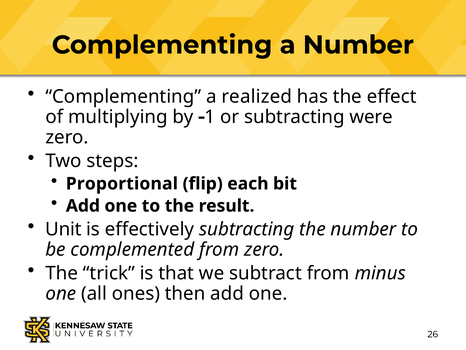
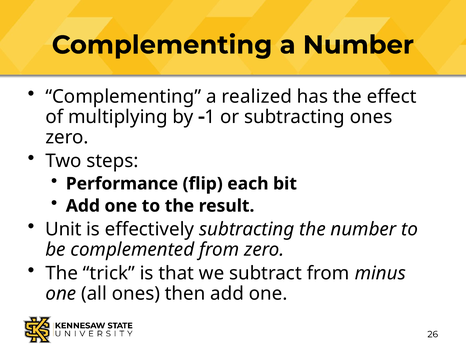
subtracting were: were -> ones (371, 117)
Proportional: Proportional -> Performance (122, 183)
